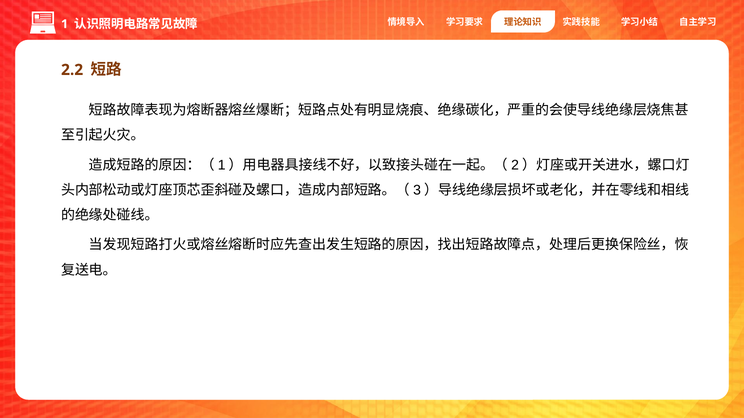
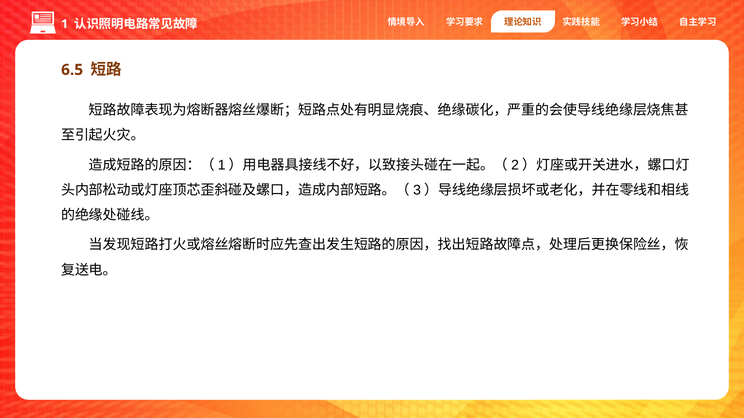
2.2: 2.2 -> 6.5 (72, 70)
